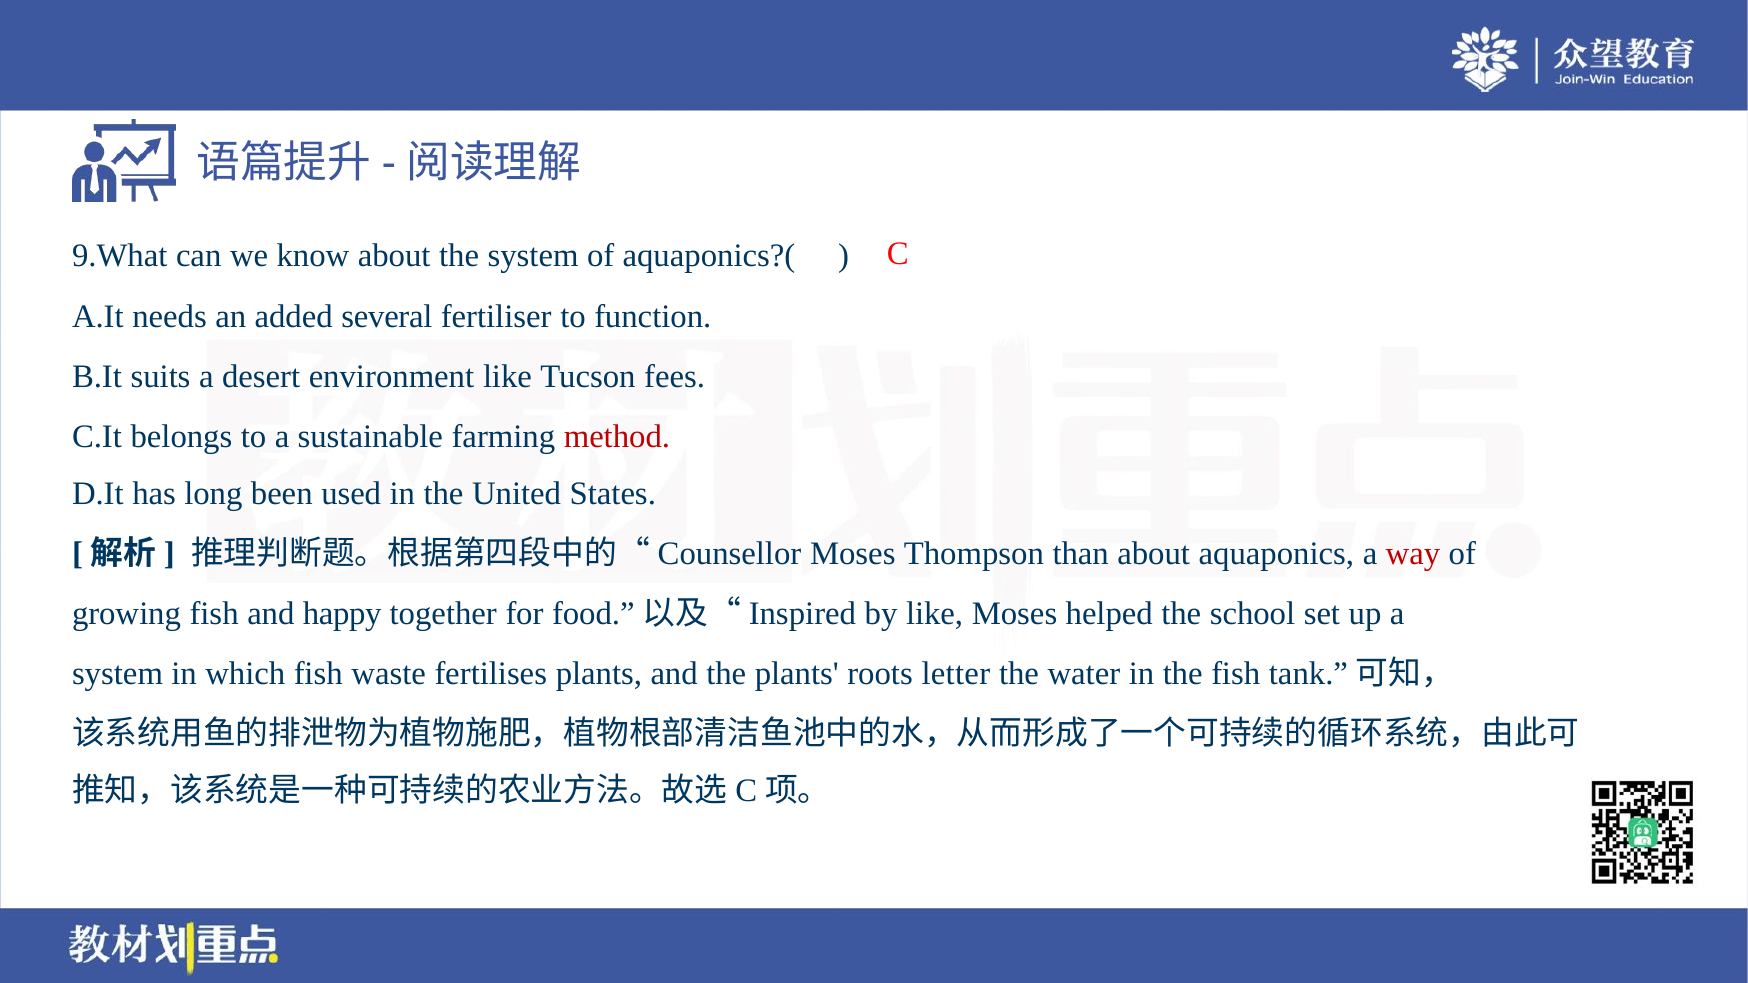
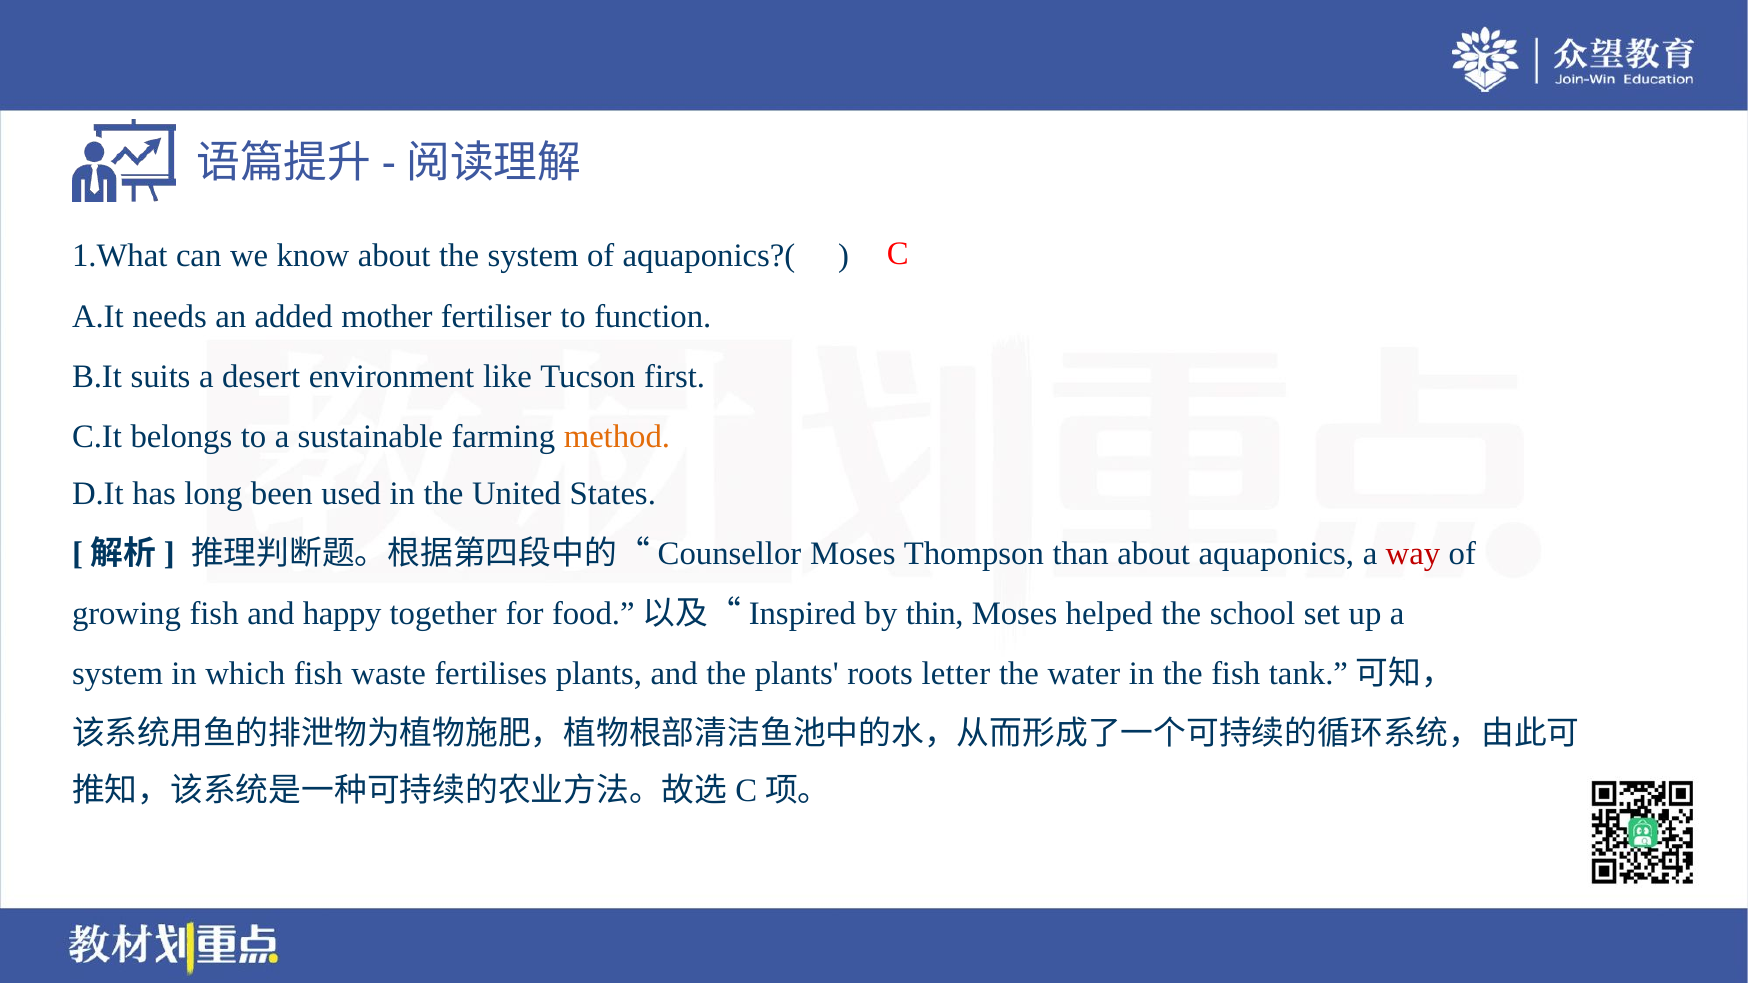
9.What: 9.What -> 1.What (120, 255)
several: several -> mother (387, 317)
fees: fees -> first (675, 377)
method colour: red -> orange (617, 437)
by like: like -> thin (935, 614)
